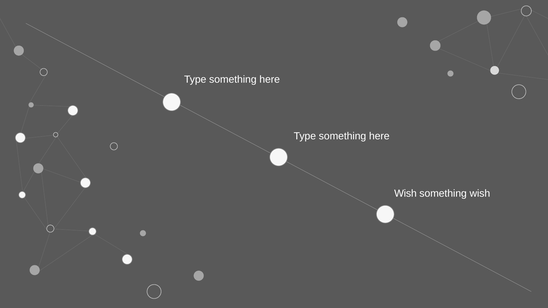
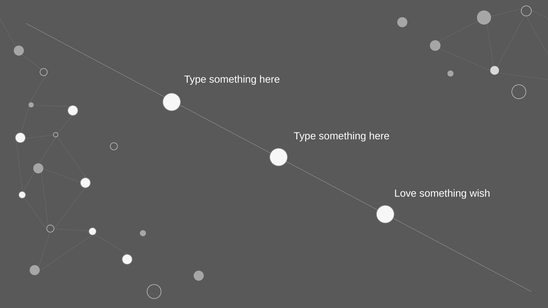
Wish: Wish -> Love (405, 194)
